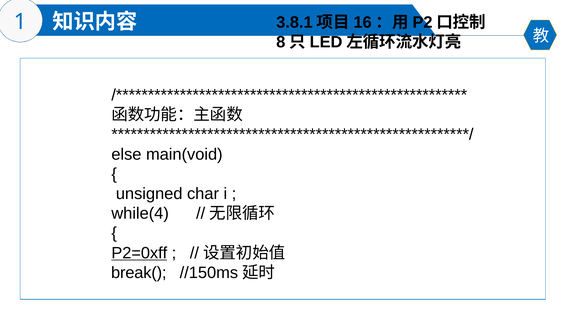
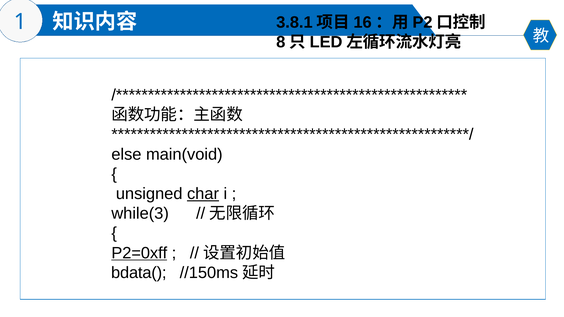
char underline: none -> present (203, 194)
while(4: while(4 -> while(3 (140, 214)
break(: break( -> bdata( (139, 273)
